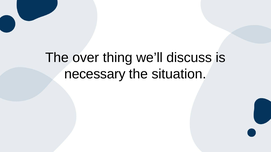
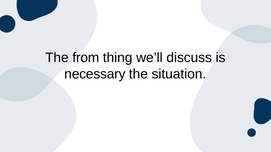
over: over -> from (86, 58)
